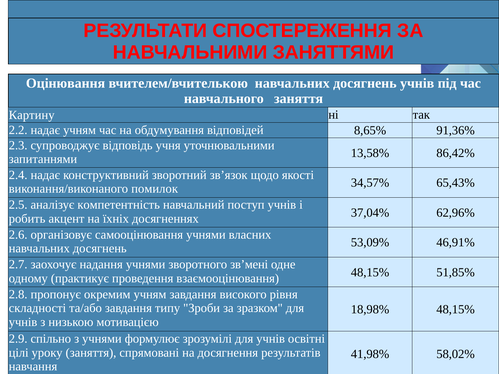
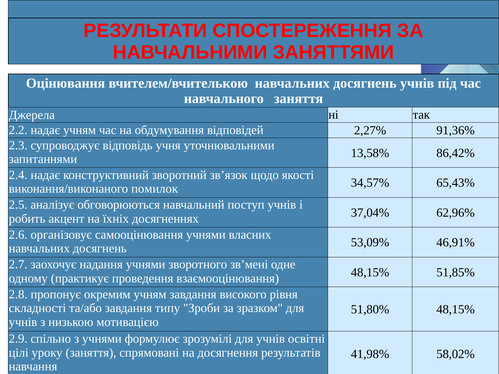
Картину: Картину -> Джерела (32, 115)
8,65%: 8,65% -> 2,27% (370, 131)
компетентність: компетентність -> обговорюються (119, 205)
18,98%: 18,98% -> 51,80% (370, 310)
